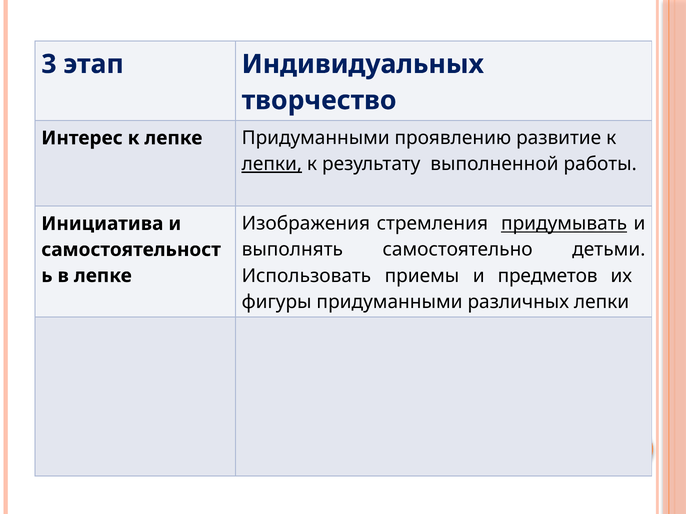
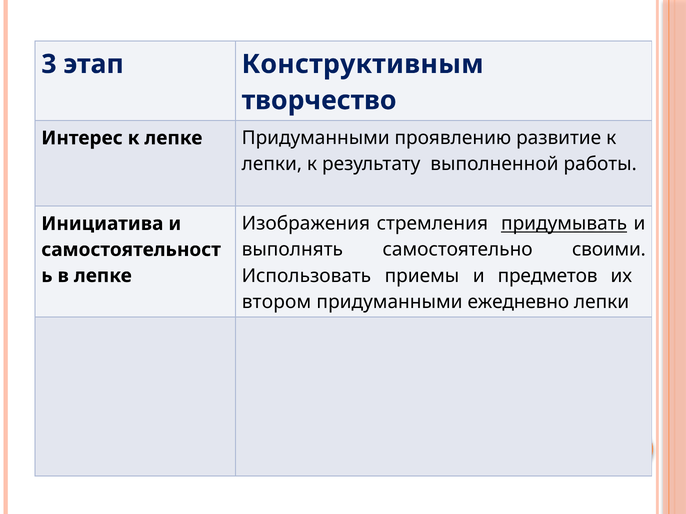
Индивидуальных: Индивидуальных -> Конструктивным (363, 64)
лепки underline: present -> none (272, 164)
детьми: детьми -> своими (609, 250)
фигуры: фигуры -> втором (277, 302)
различных: различных -> ежедневно (518, 302)
